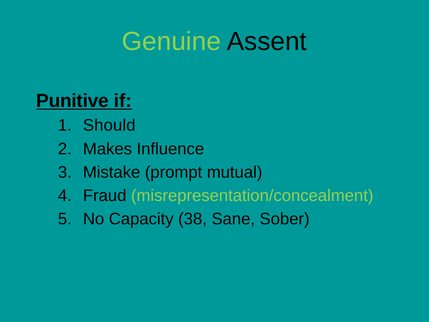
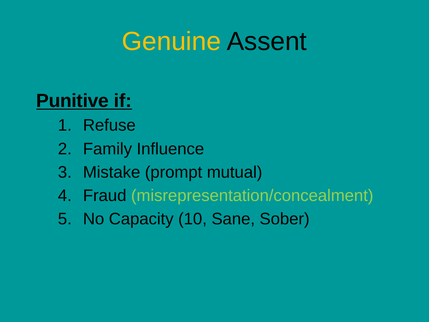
Genuine colour: light green -> yellow (171, 42)
Should: Should -> Refuse (109, 125)
Makes: Makes -> Family (107, 149)
38: 38 -> 10 (193, 219)
